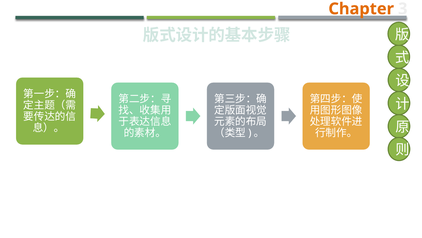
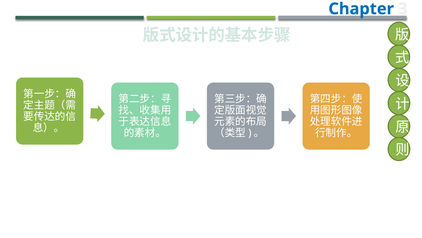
Chapter colour: orange -> blue (361, 9)
